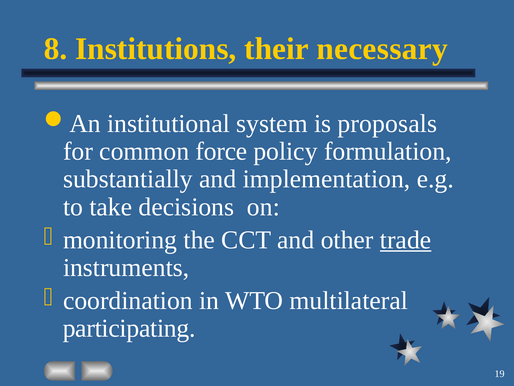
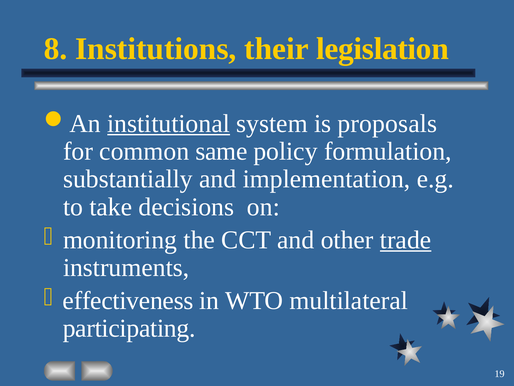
necessary: necessary -> legislation (382, 49)
institutional underline: none -> present (169, 123)
force: force -> same (221, 151)
coordination: coordination -> effectiveness (128, 300)
